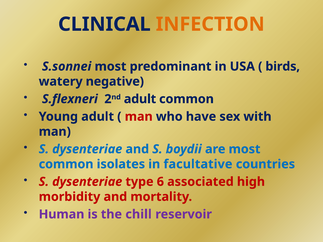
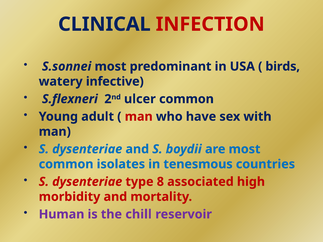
INFECTION colour: orange -> red (210, 24)
negative: negative -> infective (115, 82)
adult: adult -> ulcer (140, 99)
facultative: facultative -> tenesmous (198, 164)
6: 6 -> 8 (160, 182)
